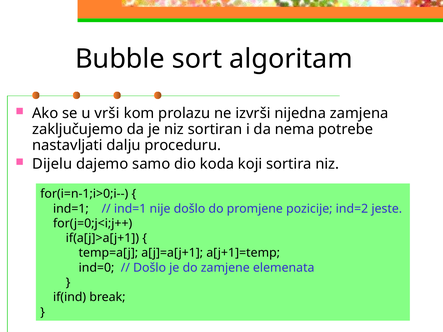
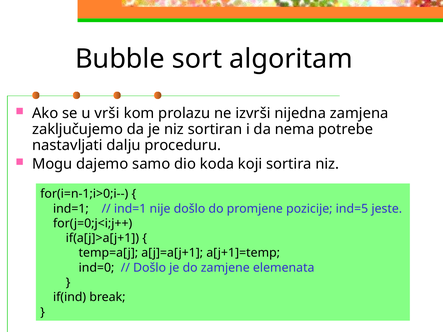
Dijelu: Dijelu -> Mogu (52, 164)
ind=2: ind=2 -> ind=5 (352, 209)
